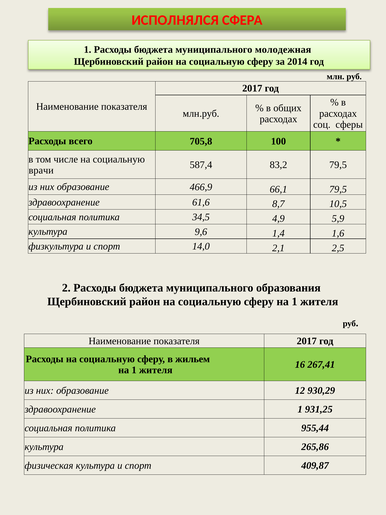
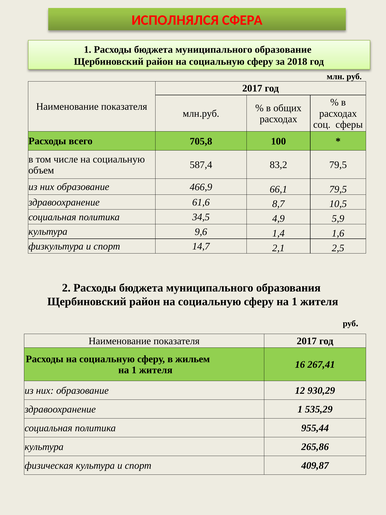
муниципального молодежная: молодежная -> образование (283, 49)
2014: 2014 -> 2018 (297, 61)
врачи: врачи -> объем (41, 170)
14,0: 14,0 -> 14,7 (201, 246)
931,25: 931,25 -> 535,29 (319, 409)
